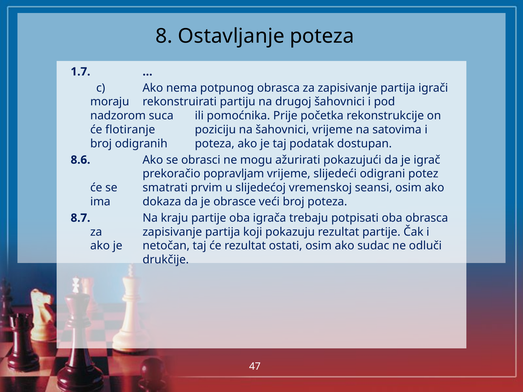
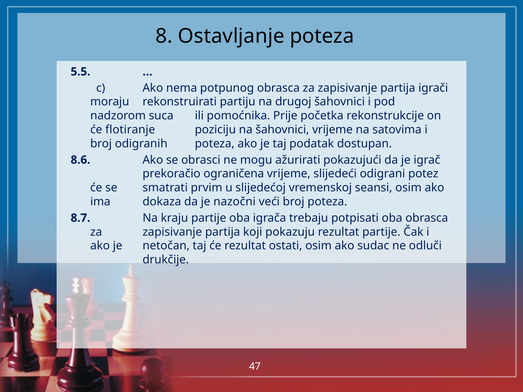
1.7: 1.7 -> 5.5 (80, 72)
popravljam: popravljam -> ograničena (234, 174)
obrasce: obrasce -> nazočni (235, 202)
